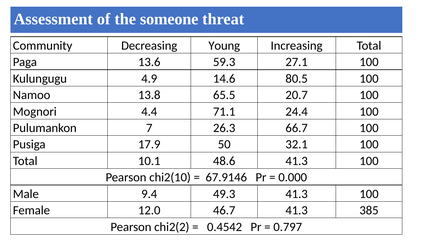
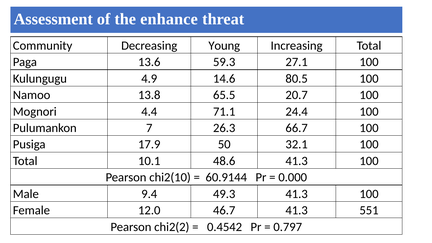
someone: someone -> enhance (169, 19)
67.9146: 67.9146 -> 60.9144 (226, 177)
385: 385 -> 551 (369, 210)
